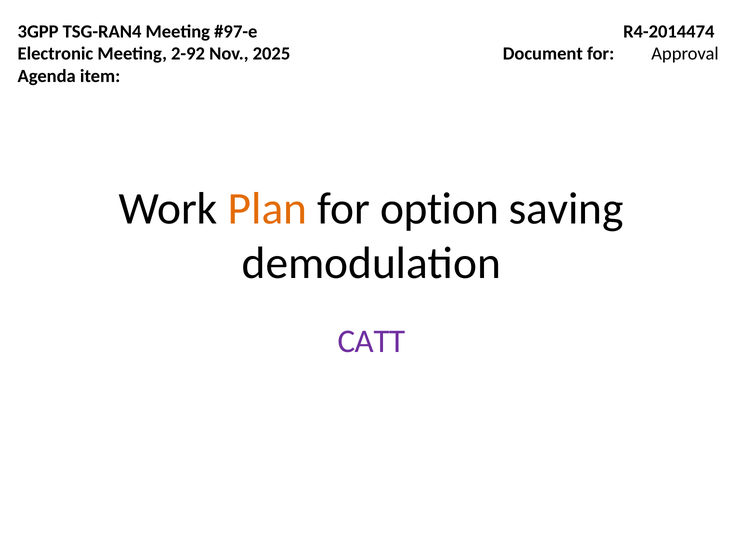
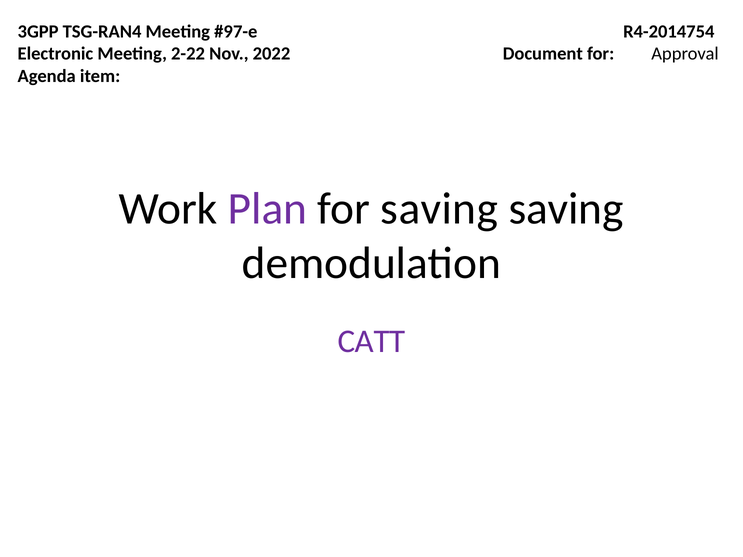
R4-2014474: R4-2014474 -> R4-2014754 (669, 31)
2-92: 2-92 -> 2-22 (188, 54)
2025: 2025 -> 2022 (271, 54)
Plan colour: orange -> purple (267, 209)
for option: option -> saving (439, 209)
